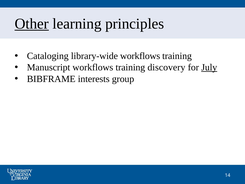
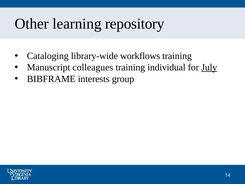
Other underline: present -> none (32, 24)
principles: principles -> repository (135, 24)
Manuscript workflows: workflows -> colleagues (93, 67)
discovery: discovery -> individual (167, 67)
